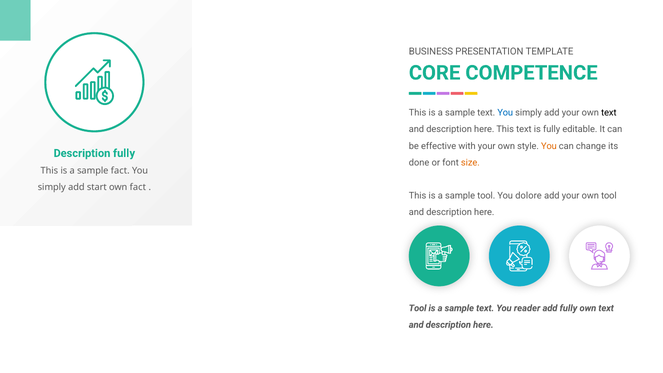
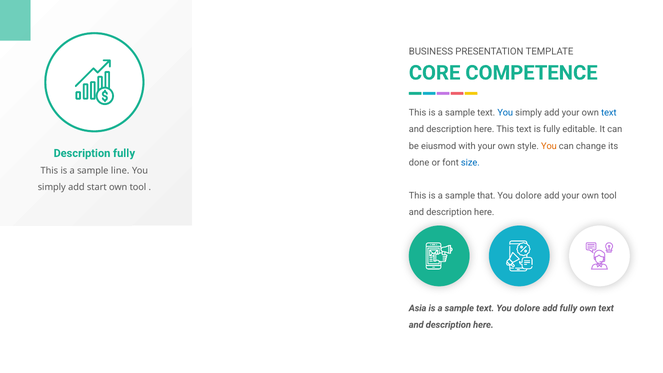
text colour: black -> blue (609, 113)
effective: effective -> eiusmod (439, 146)
size colour: orange -> blue (470, 163)
sample fact: fact -> line (120, 171)
fact: fact -> tool (138, 187)
sample tool: tool -> that (486, 196)
Tool: Tool -> Asia (418, 308)
text You reader: reader -> dolore (527, 308)
